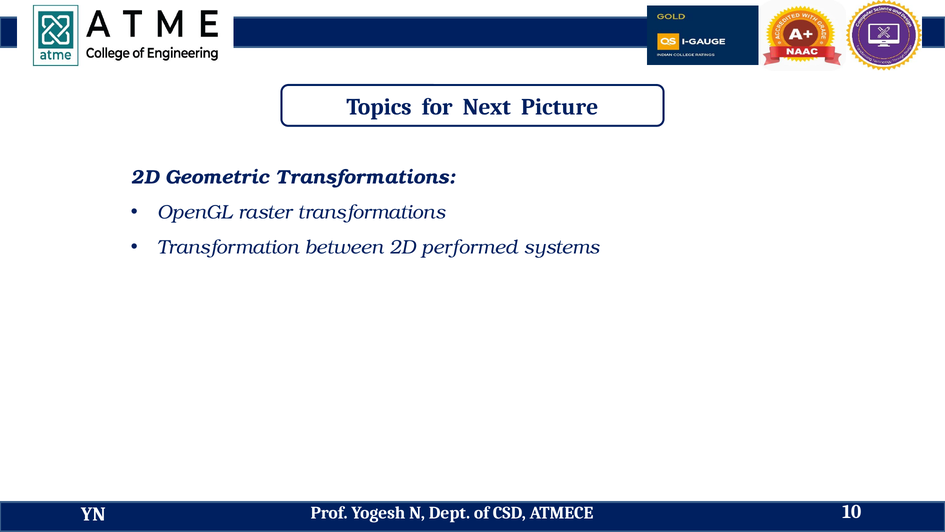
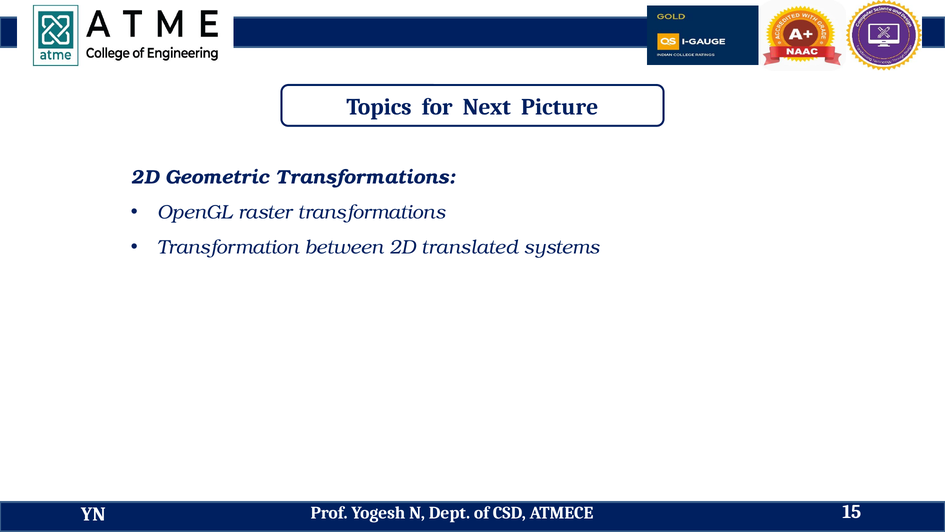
performed: performed -> translated (470, 247)
10: 10 -> 15 (852, 512)
